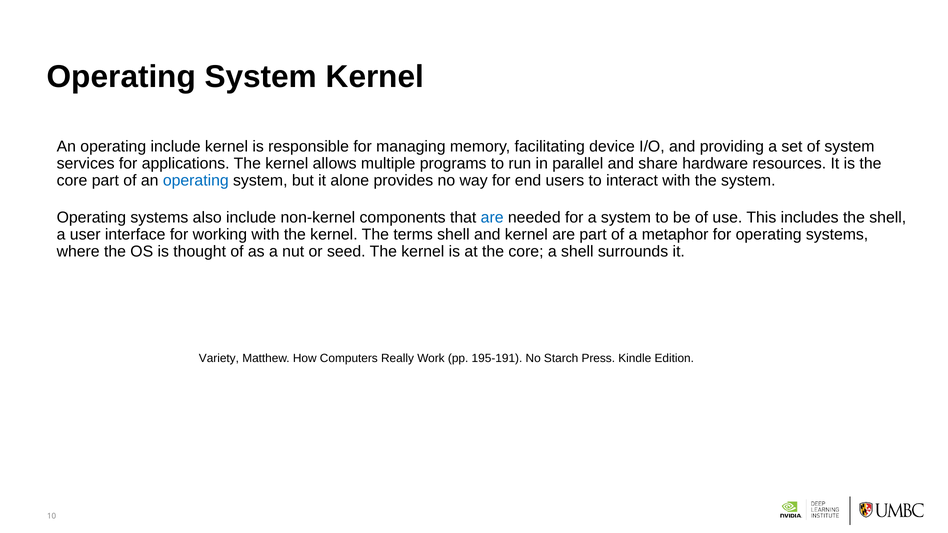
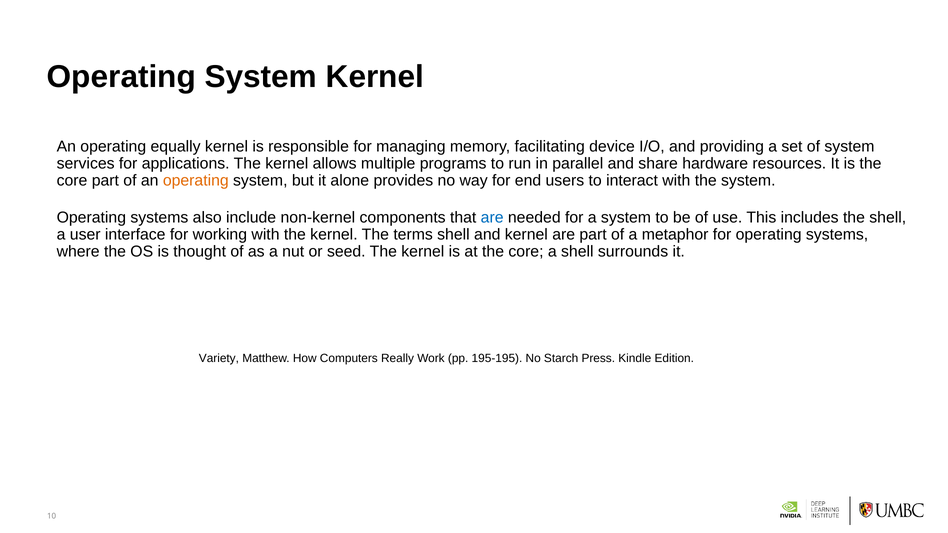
operating include: include -> equally (176, 147)
operating colour: blue -> orange (196, 181)
195-191: 195-191 -> 195-195 (497, 359)
